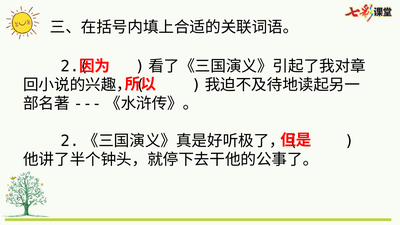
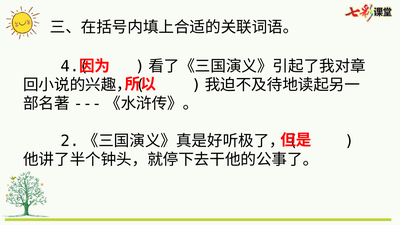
2.(: 2.( -> 4.( (75, 66)
